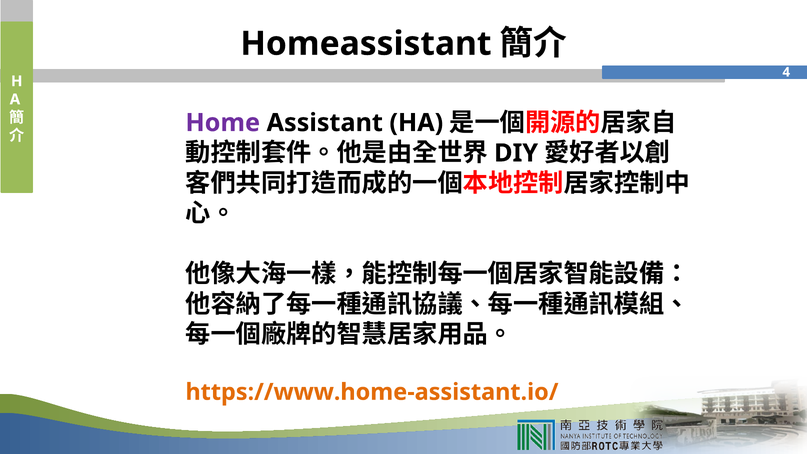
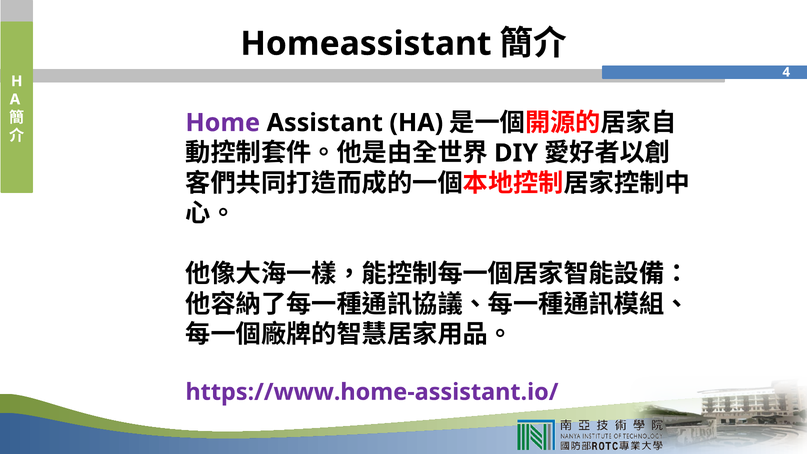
https://www.home-assistant.io/ colour: orange -> purple (372, 392)
